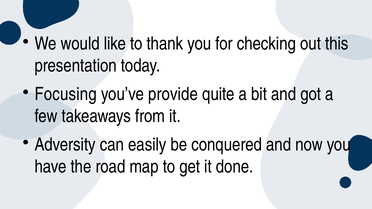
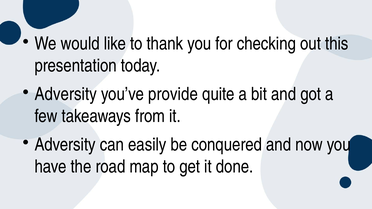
Focusing: Focusing -> Adversity (66, 94)
